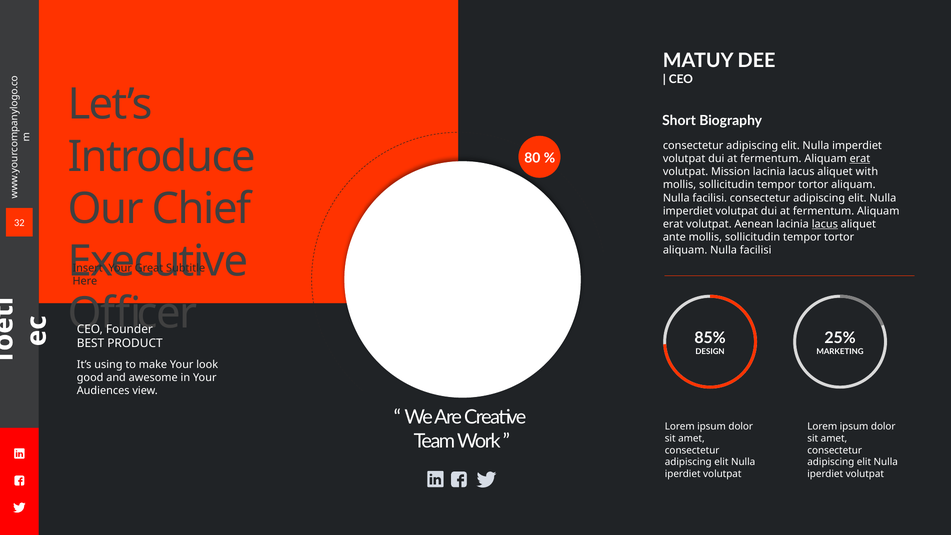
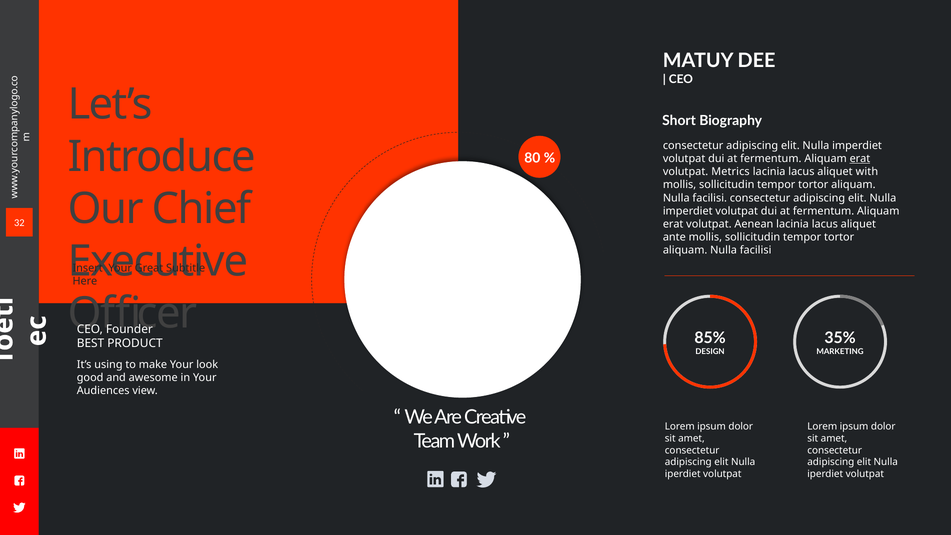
Mission: Mission -> Metrics (730, 172)
lacus underline: present -> none (825, 224)
25%: 25% -> 35% (840, 338)
